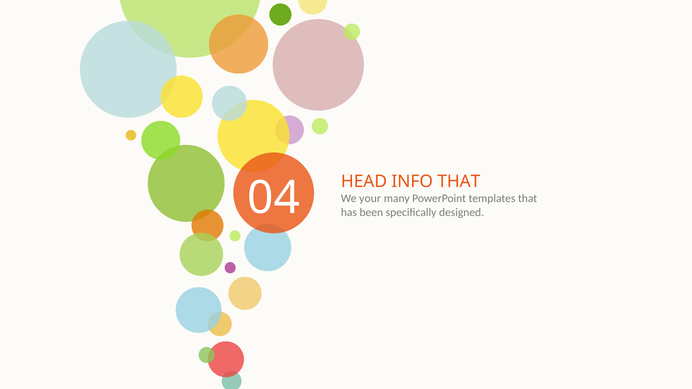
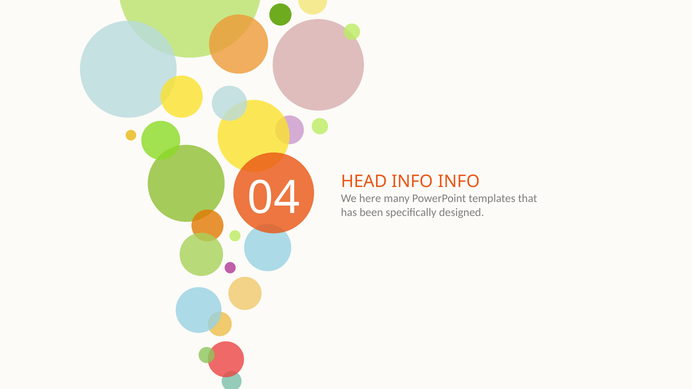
INFO THAT: THAT -> INFO (459, 182)
your: your -> here (370, 198)
